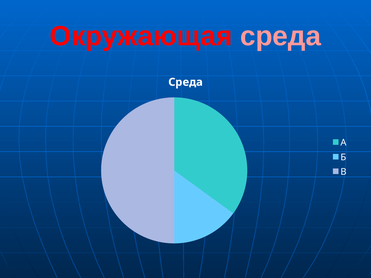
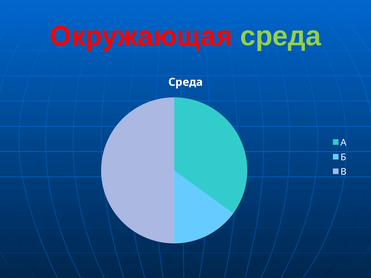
среда colour: pink -> light green (281, 36)
